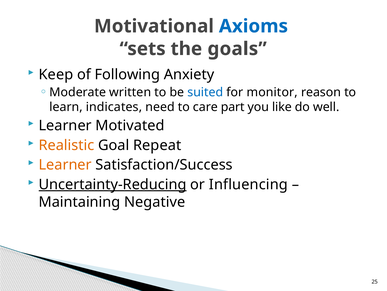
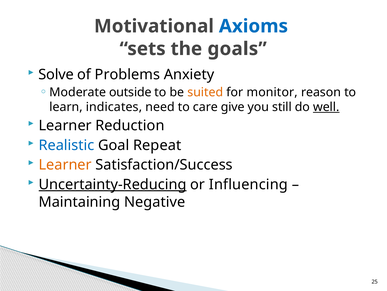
Keep: Keep -> Solve (56, 74)
Following: Following -> Problems (127, 74)
written: written -> outside (130, 92)
suited colour: blue -> orange (205, 92)
part: part -> give (233, 107)
like: like -> still (282, 107)
well underline: none -> present (326, 107)
Motivated: Motivated -> Reduction (130, 125)
Realistic colour: orange -> blue (66, 145)
